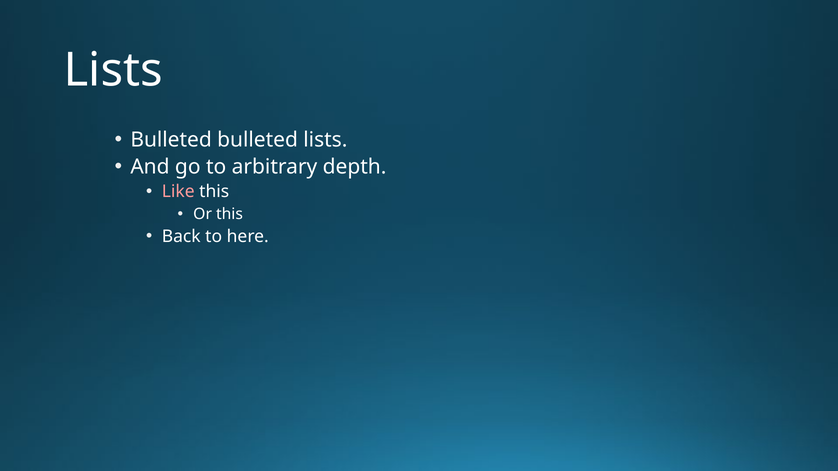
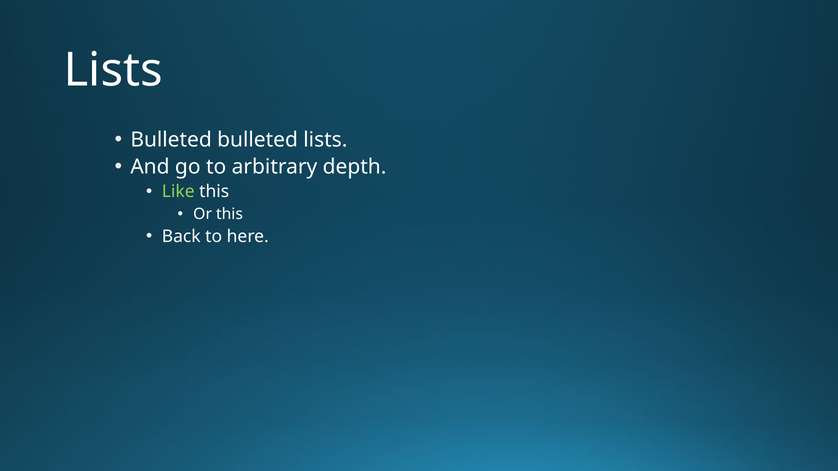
Like colour: pink -> light green (178, 192)
